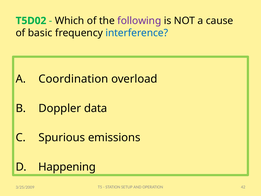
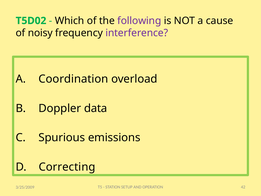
basic: basic -> noisy (40, 33)
interference colour: blue -> purple (137, 33)
Happening: Happening -> Correcting (67, 167)
